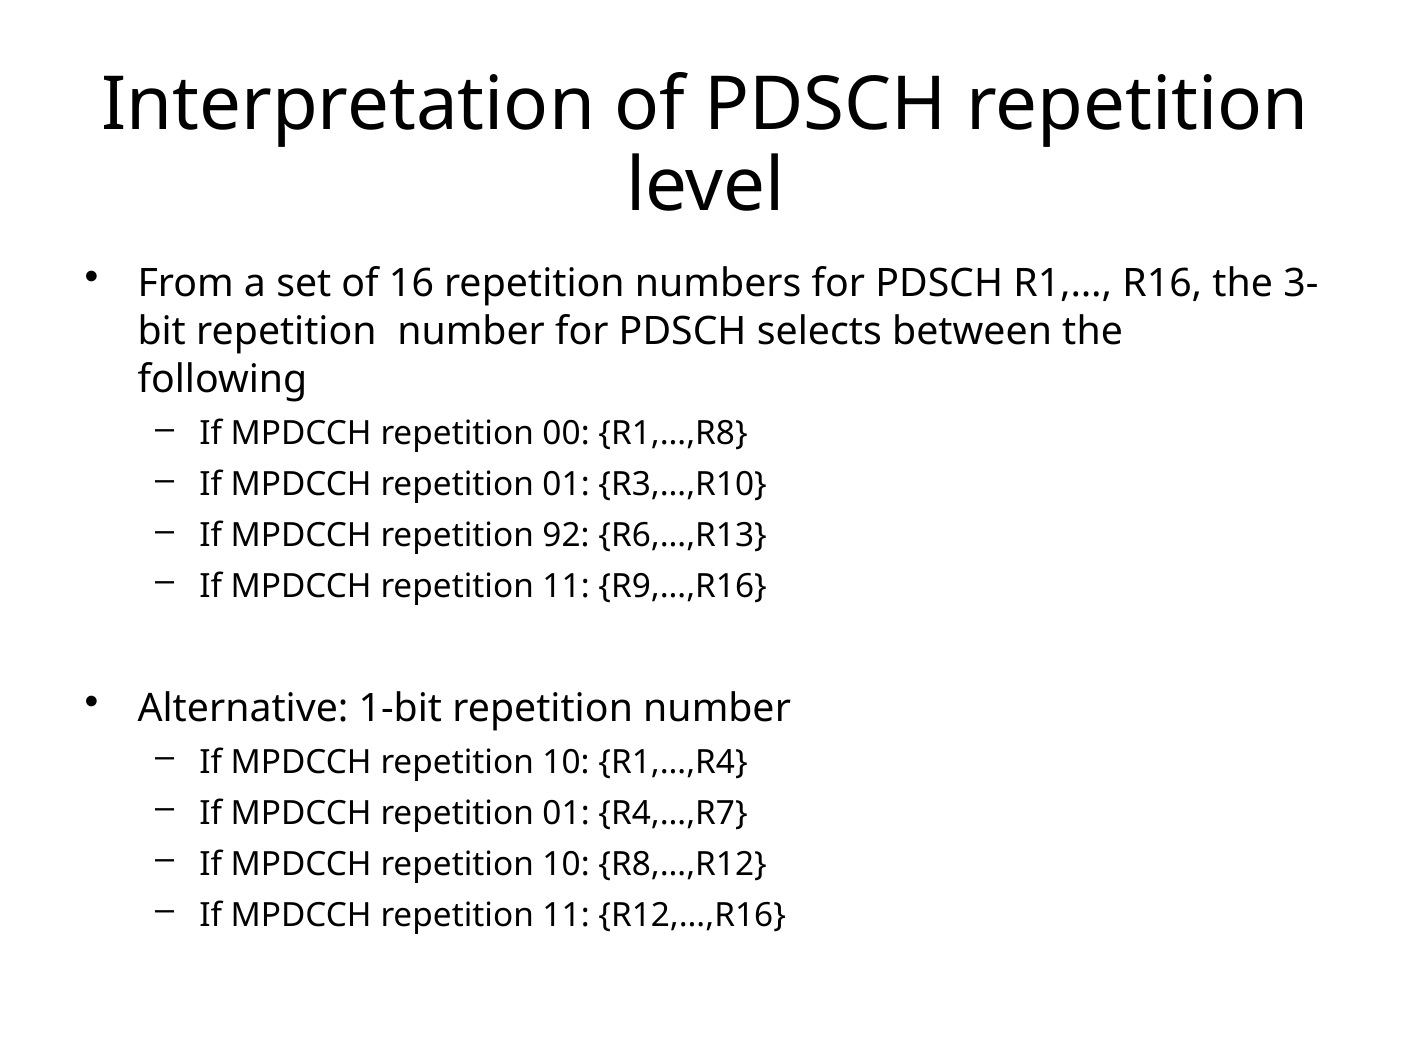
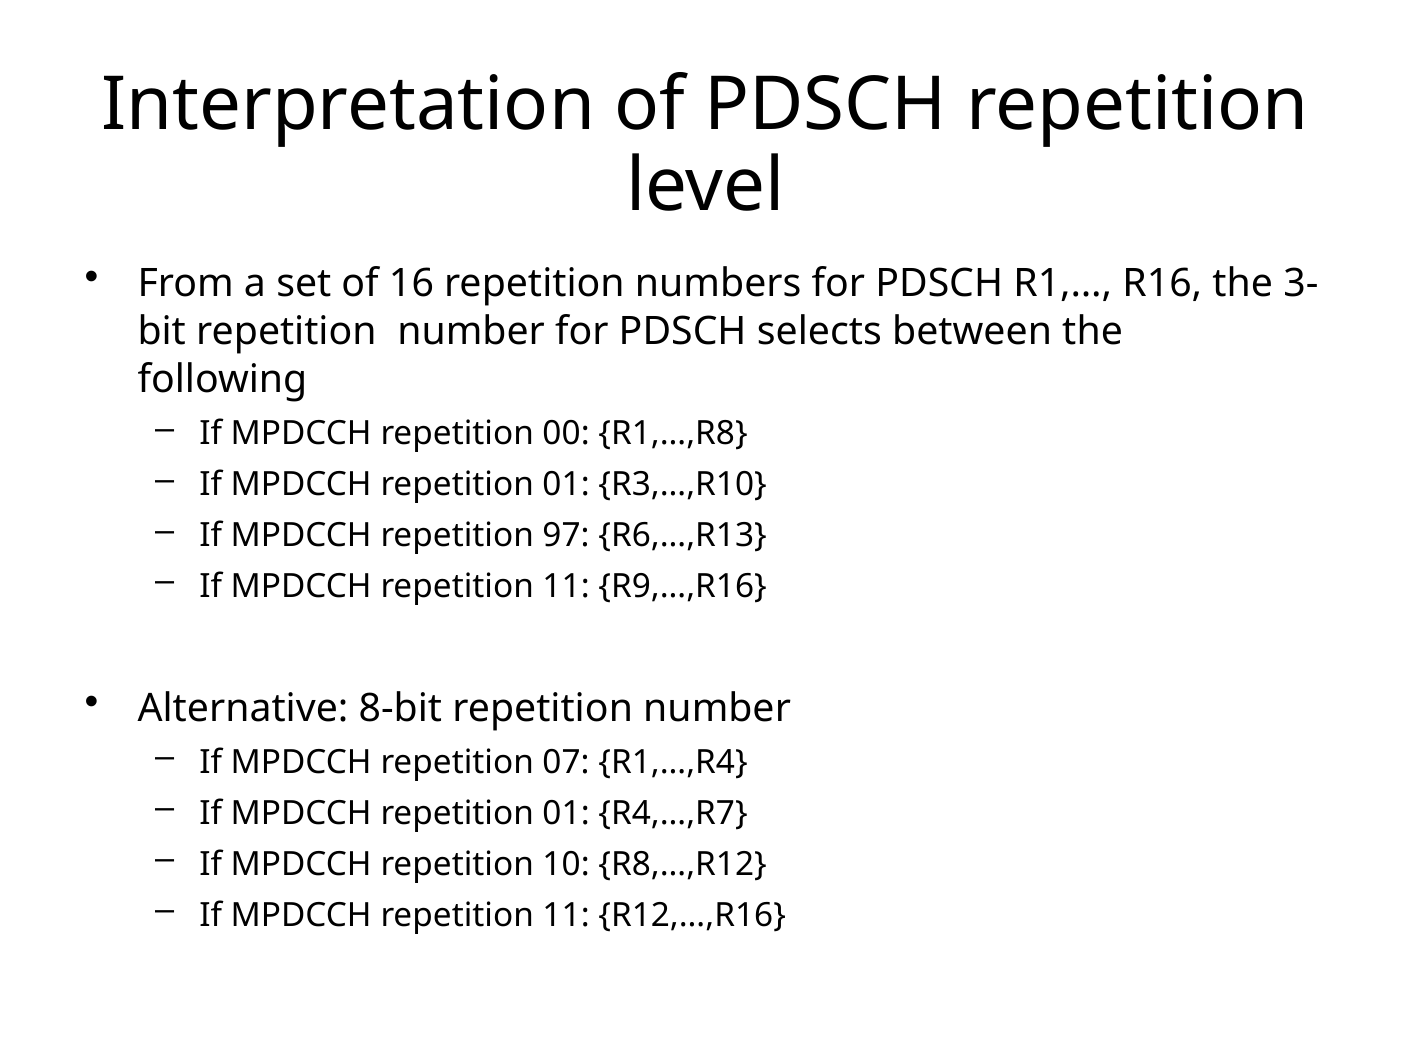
92: 92 -> 97 (566, 535)
1-bit: 1-bit -> 8-bit (400, 708)
10: 10 -> 07 (566, 762)
